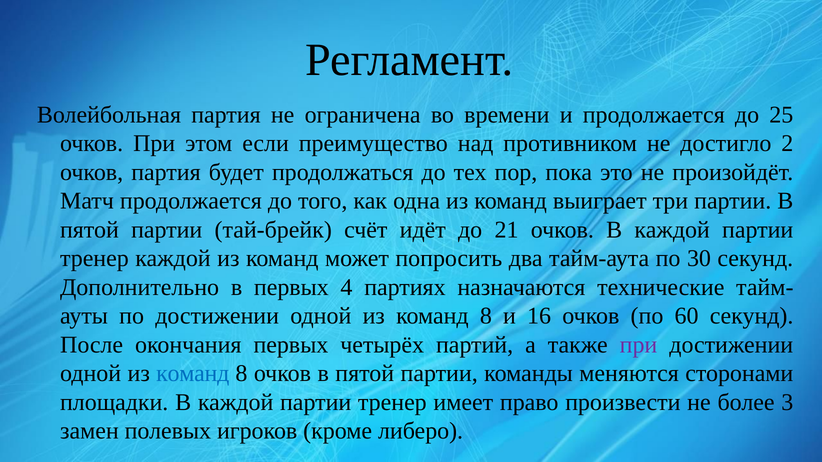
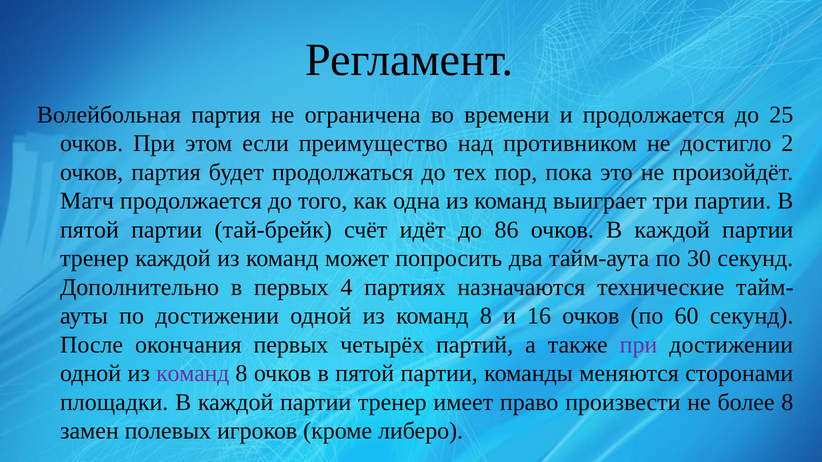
21: 21 -> 86 (507, 230)
команд colour: blue -> purple (193, 374)
более 3: 3 -> 8 (787, 403)
